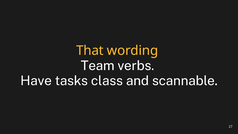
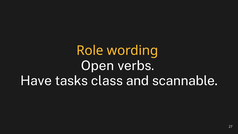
That: That -> Role (90, 51)
Team: Team -> Open (97, 66)
